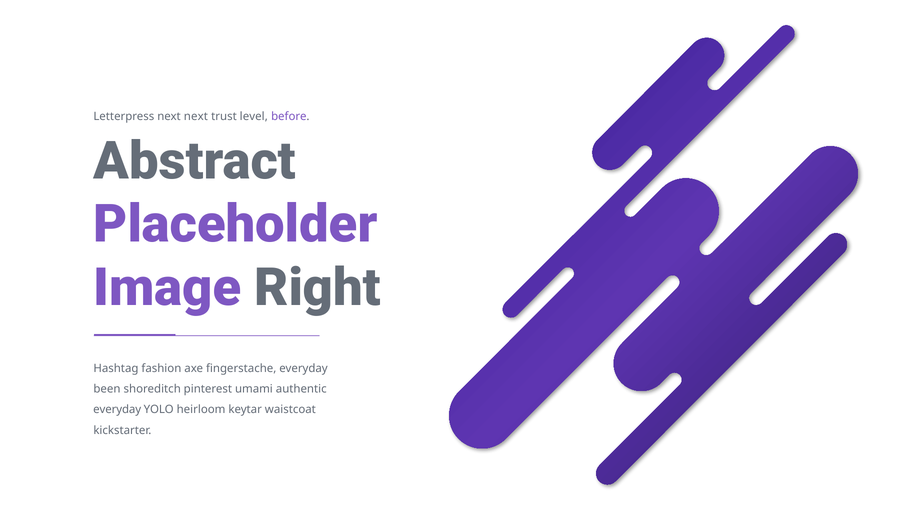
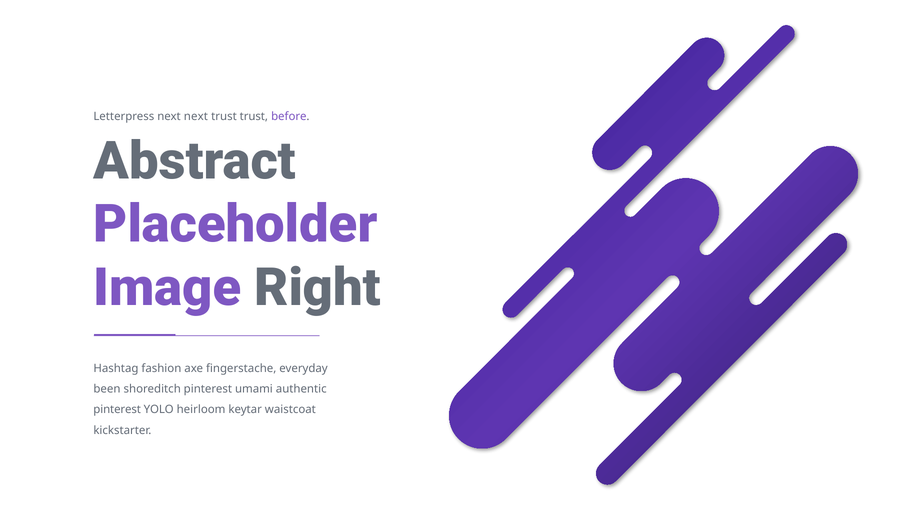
trust level: level -> trust (254, 116)
everyday: everyday -> pinterest (117, 409)
